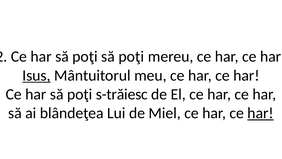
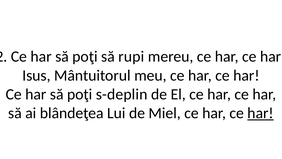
poţi să poţi: poţi -> rupi (131, 56)
Isus underline: present -> none (36, 75)
s-trăiesc: s-trăiesc -> s-deplin (122, 94)
